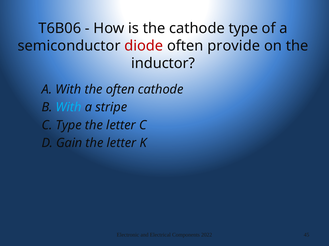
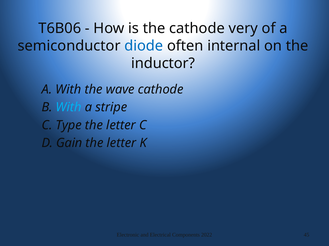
cathode type: type -> very (243, 28)
diode colour: red -> blue (144, 46)
provide: provide -> internal (234, 46)
the often: often -> wave (120, 90)
